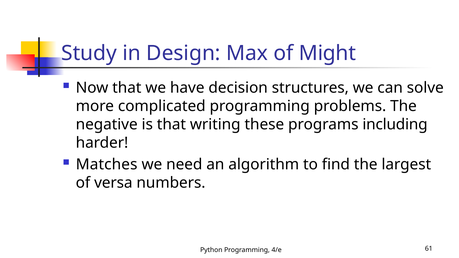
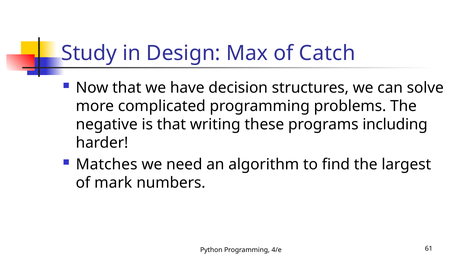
Might: Might -> Catch (327, 53)
versa: versa -> mark (113, 183)
